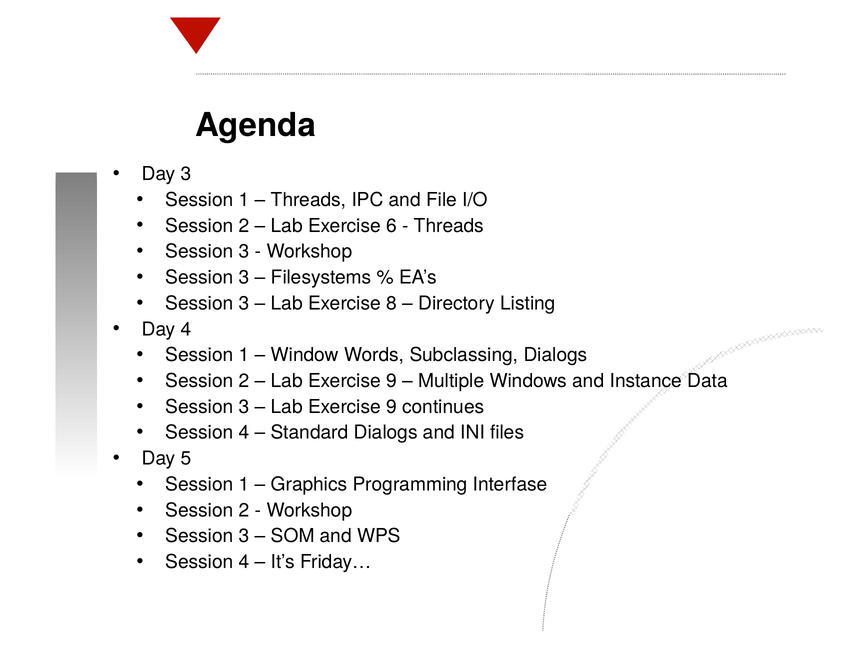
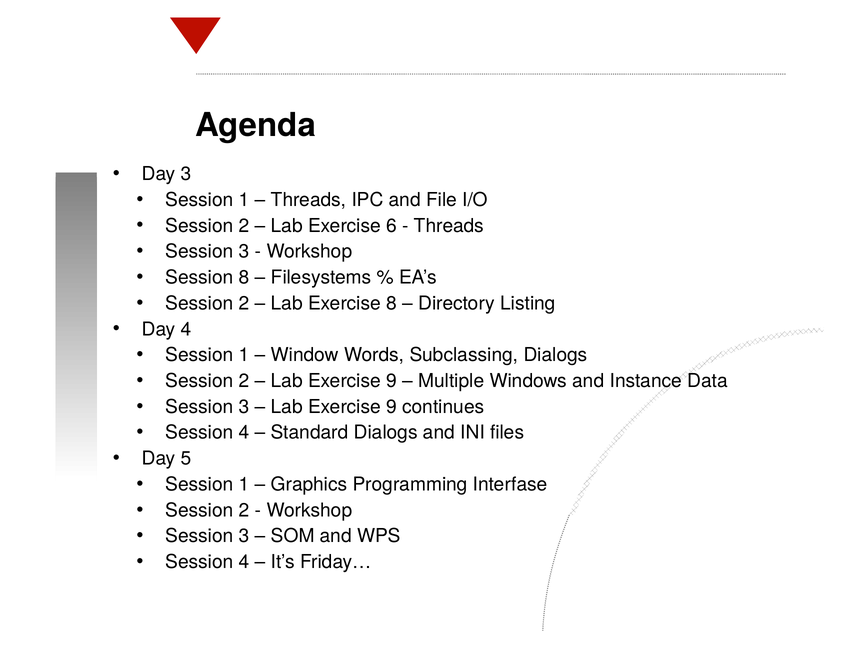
3: 3 -> 8 (244, 278)
3: 3 -> 2 (244, 304)
